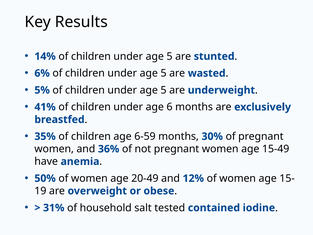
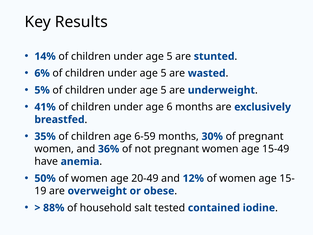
31%: 31% -> 88% (54, 208)
